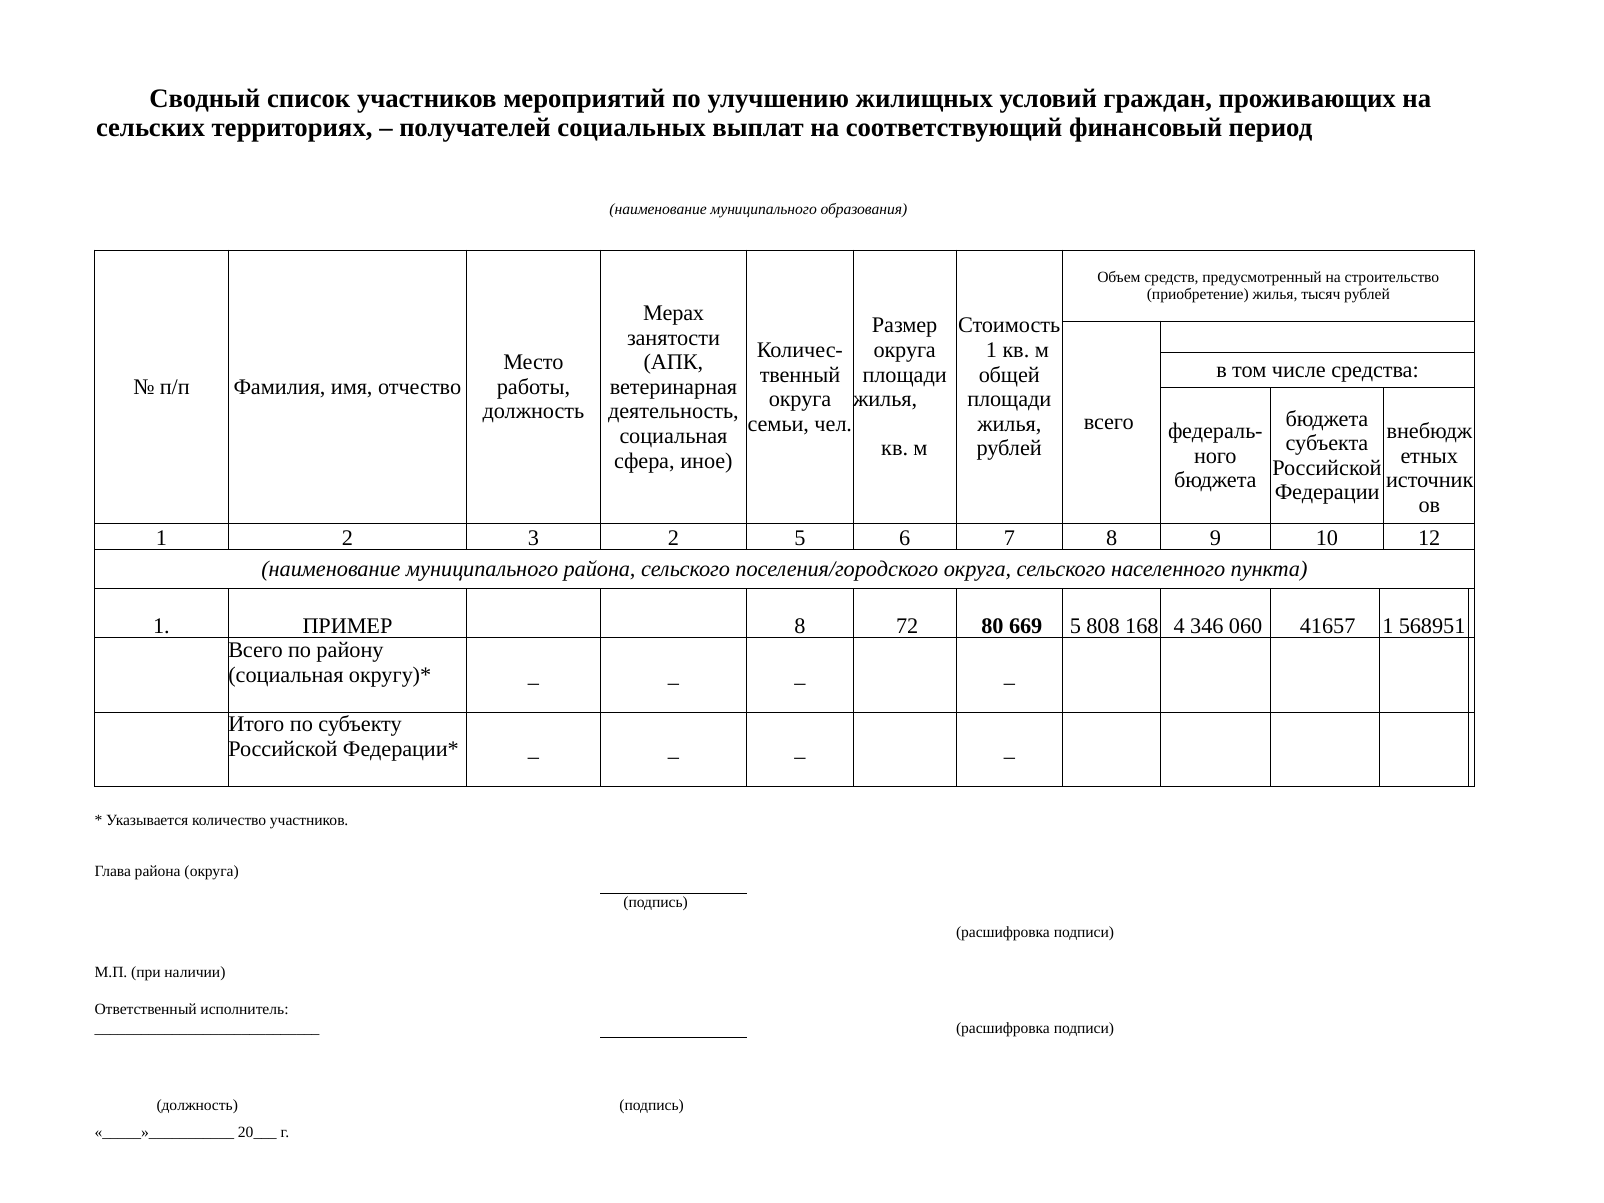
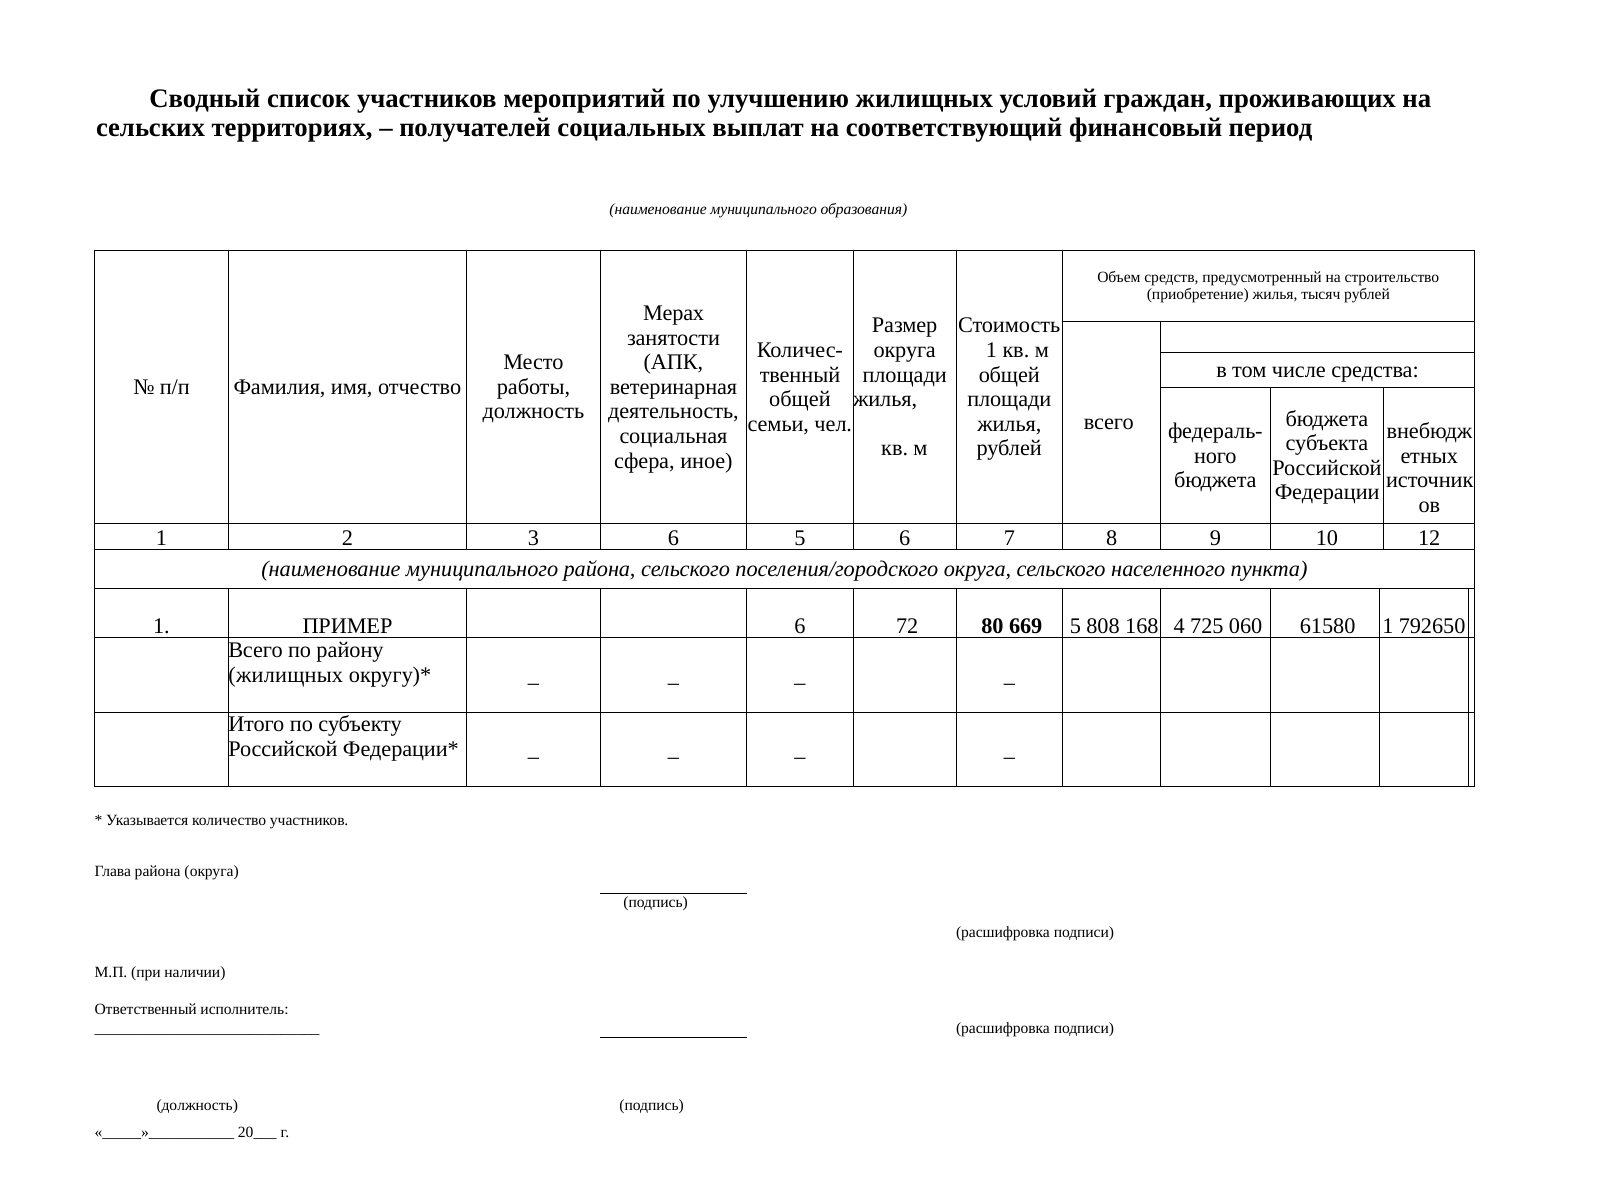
округа: округа -> общей (800, 399)
3 2: 2 -> 6 (674, 538)
ПРИМЕР 8: 8 -> 6 (800, 626)
346: 346 -> 725 (1207, 626)
41657: 41657 -> 61580 (1328, 626)
568951: 568951 -> 792650 (1432, 626)
социальная: социальная -> жилищных (286, 675)
